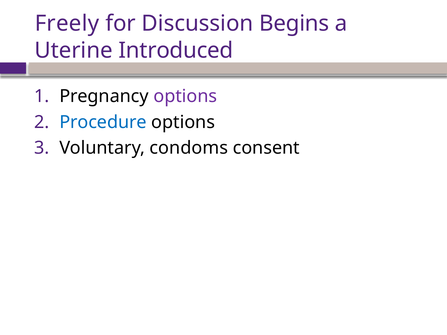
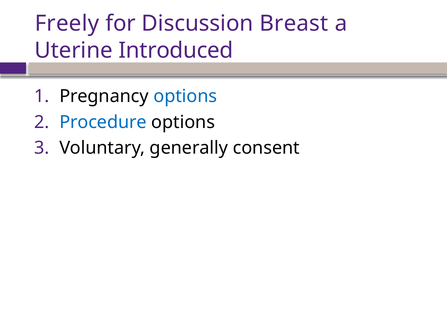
Begins: Begins -> Breast (294, 24)
options colour: purple -> blue (185, 96)
condoms: condoms -> generally (189, 148)
